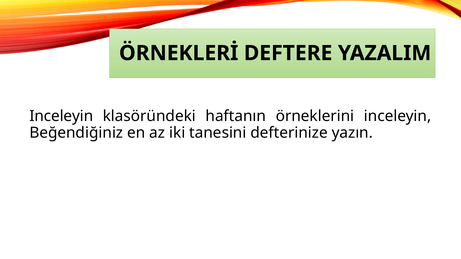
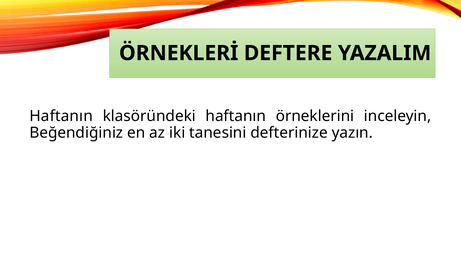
Inceleyin: Inceleyin -> Haftanın (61, 116)
